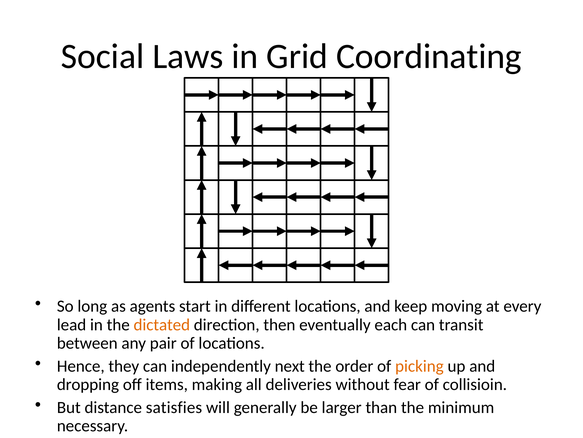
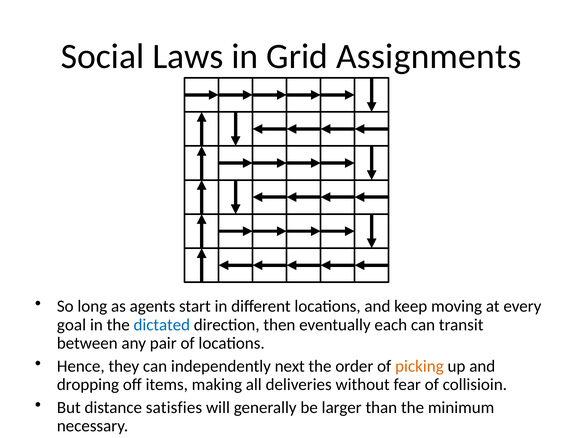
Coordinating: Coordinating -> Assignments (429, 56)
lead: lead -> goal (71, 324)
dictated colour: orange -> blue (162, 324)
